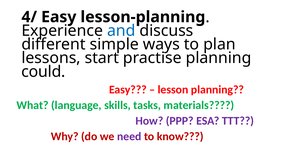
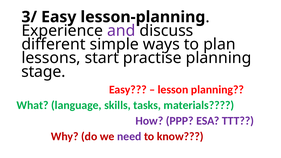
4/: 4/ -> 3/ (29, 17)
and colour: blue -> purple (121, 31)
could: could -> stage (43, 72)
